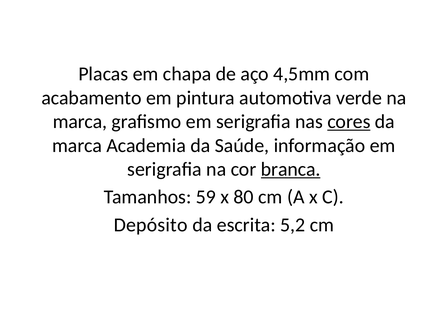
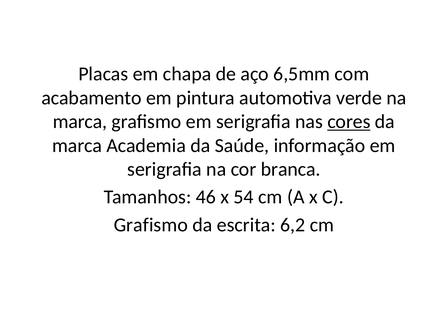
4,5mm: 4,5mm -> 6,5mm (302, 74)
branca underline: present -> none (291, 169)
59: 59 -> 46 (206, 197)
80: 80 -> 54 (244, 197)
Depósito: Depósito -> Grafismo (151, 225)
5,2: 5,2 -> 6,2 (293, 225)
